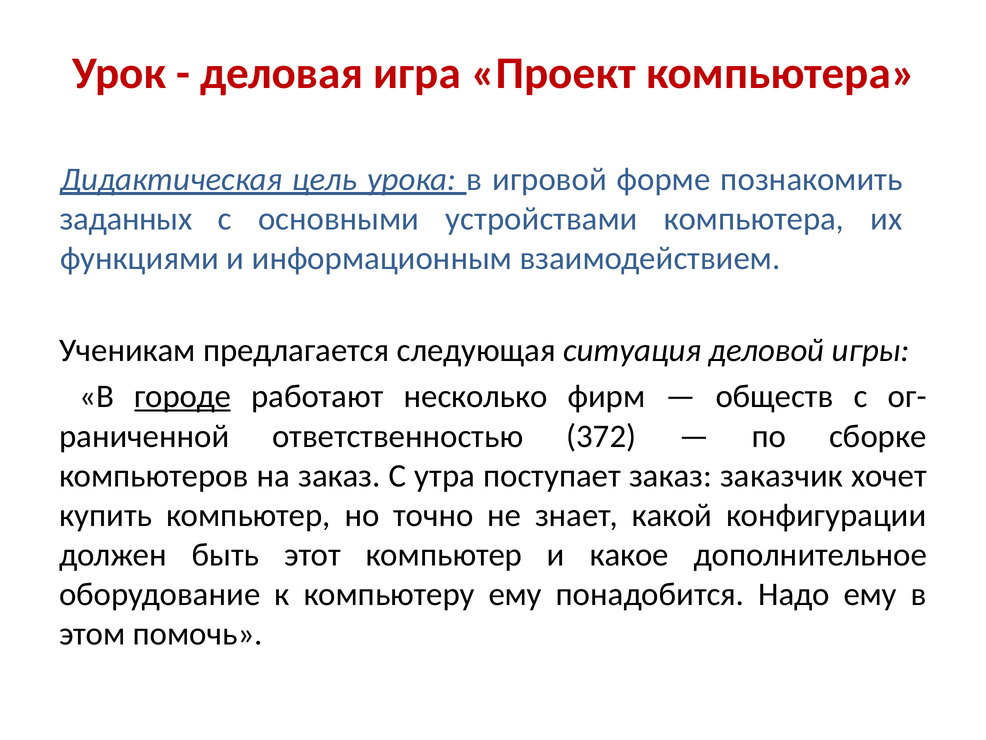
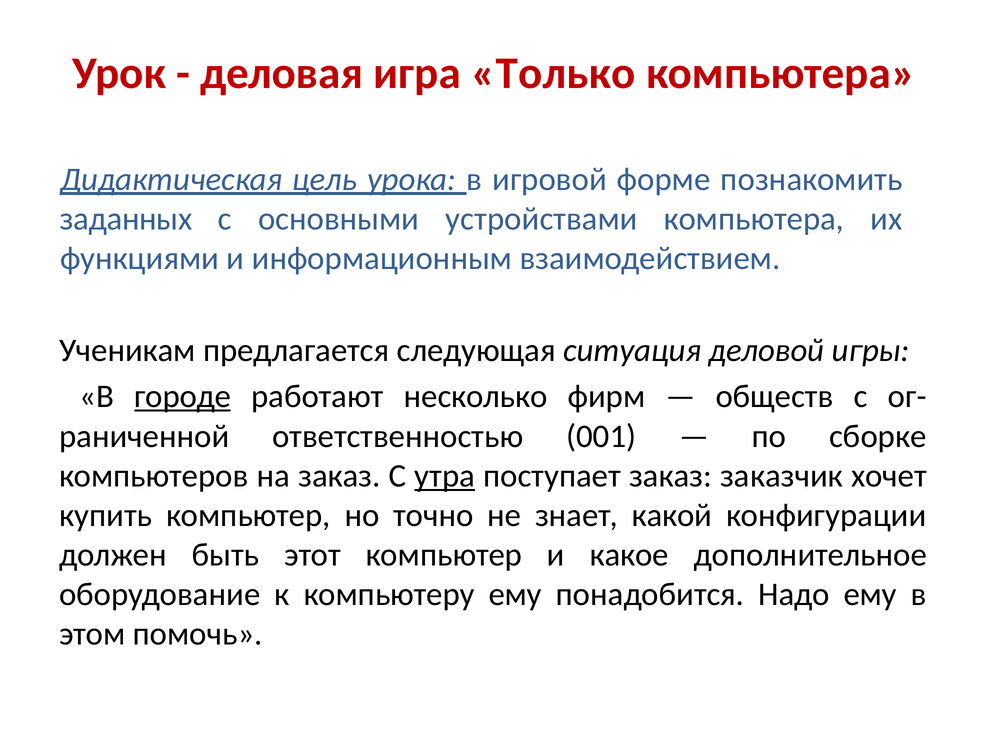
Проект: Проект -> Только (553, 74)
372: 372 -> 001 (601, 436)
утра underline: none -> present (445, 476)
